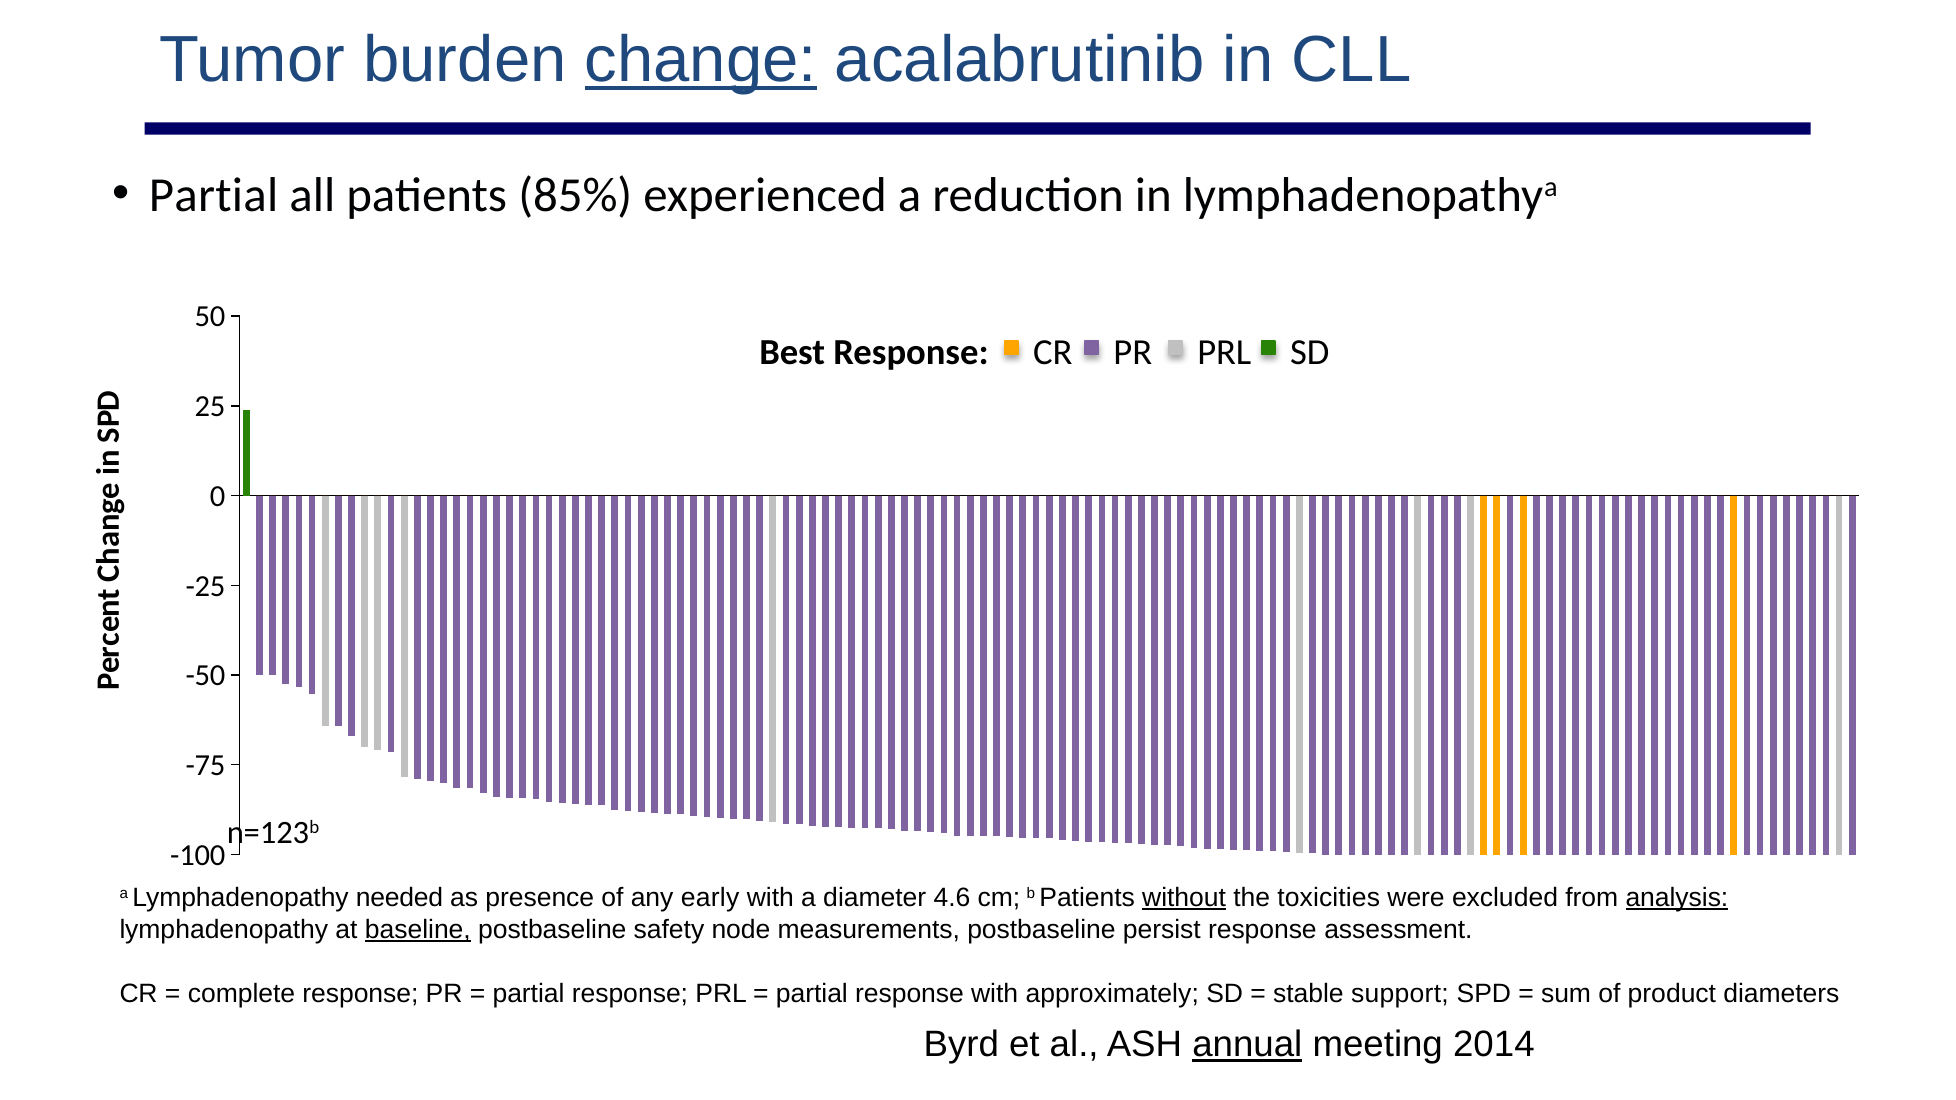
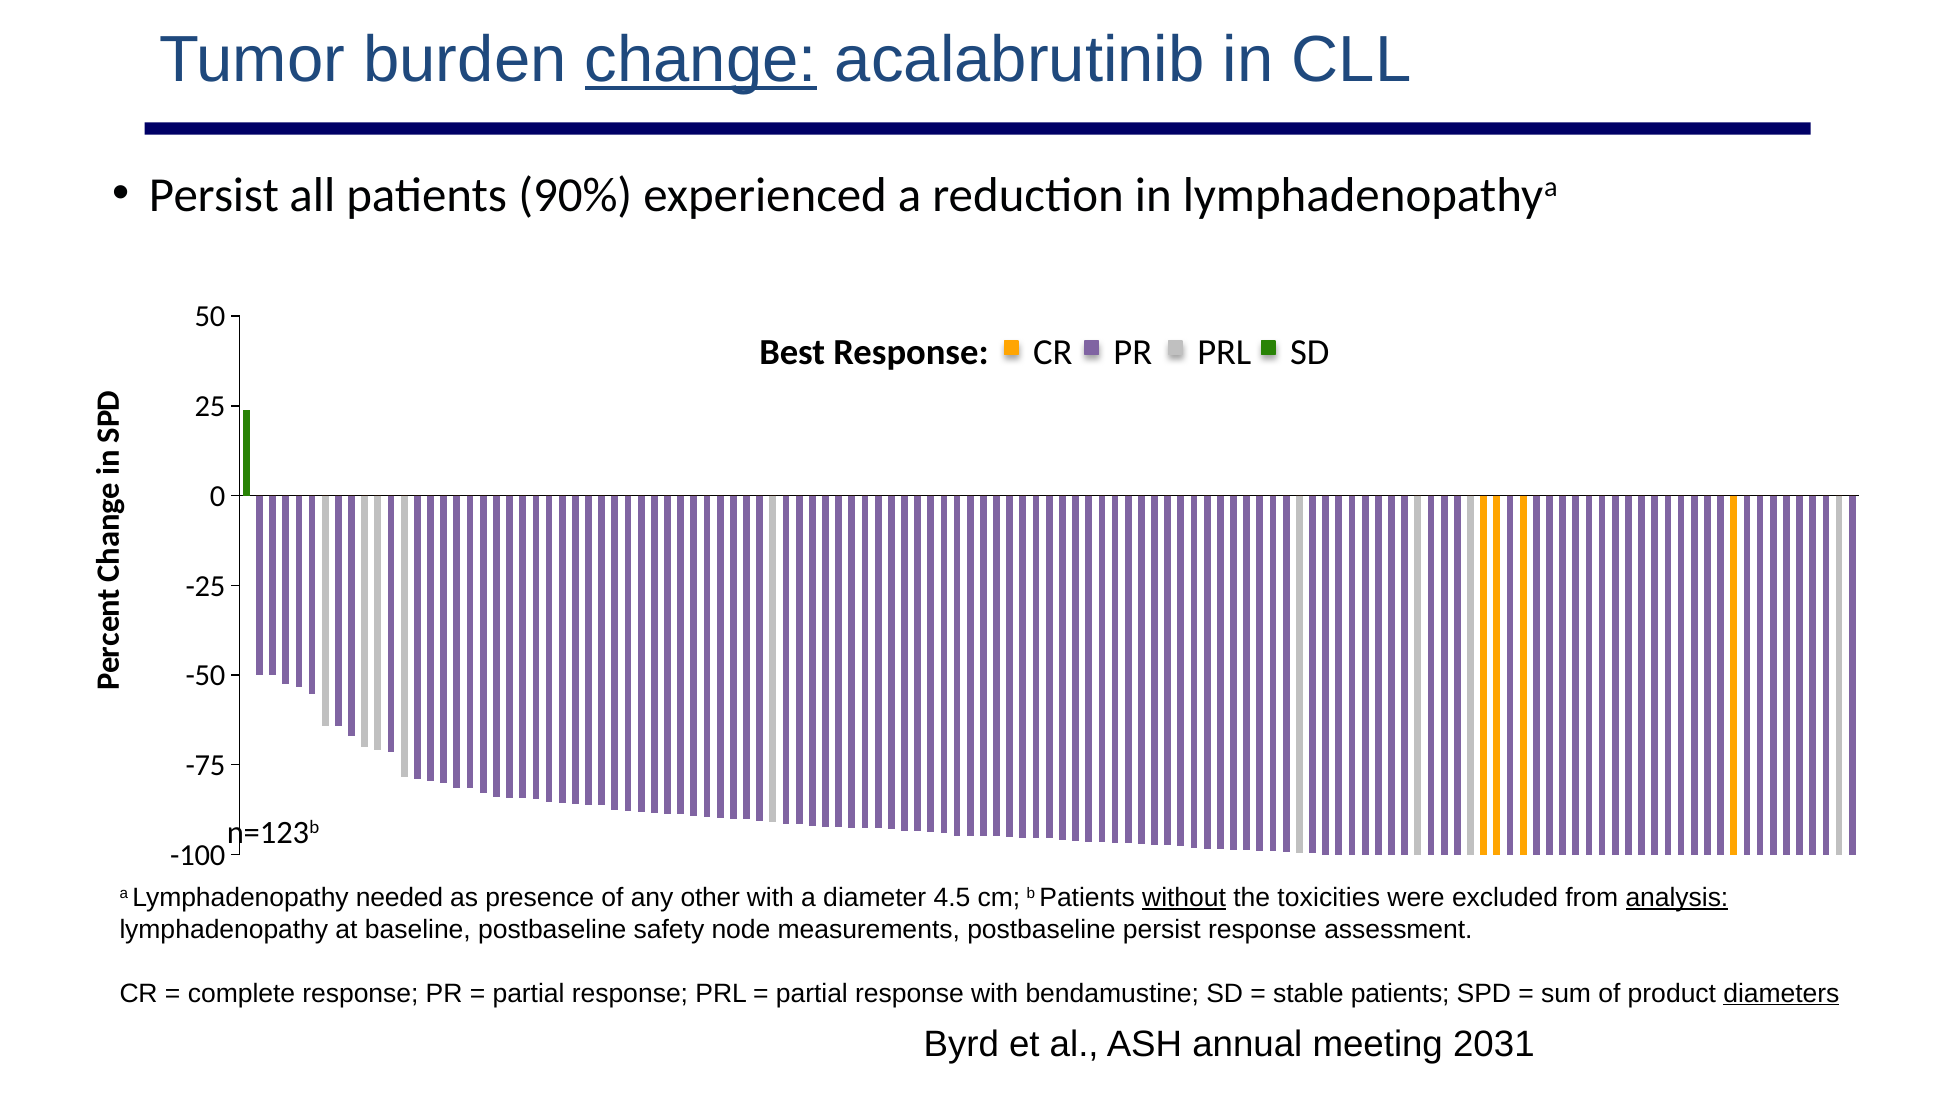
Partial: Partial -> Persist (214, 195)
85%: 85% -> 90% (575, 195)
early: early -> other (710, 898)
4.6: 4.6 -> 4.5 (952, 898)
baseline underline: present -> none (418, 930)
approximately: approximately -> bendamustine (1112, 993)
stable support: support -> patients (1400, 993)
diameters underline: none -> present (1781, 993)
annual underline: present -> none (1247, 1045)
2014: 2014 -> 2031 (1494, 1045)
